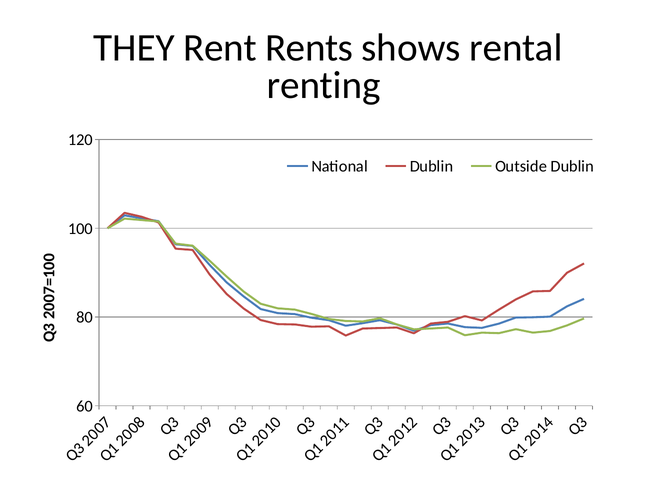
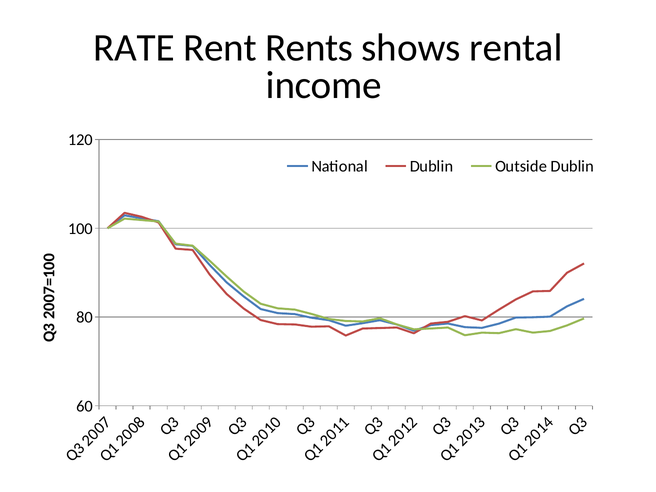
THEY: THEY -> RATE (134, 48)
renting: renting -> income (324, 85)
